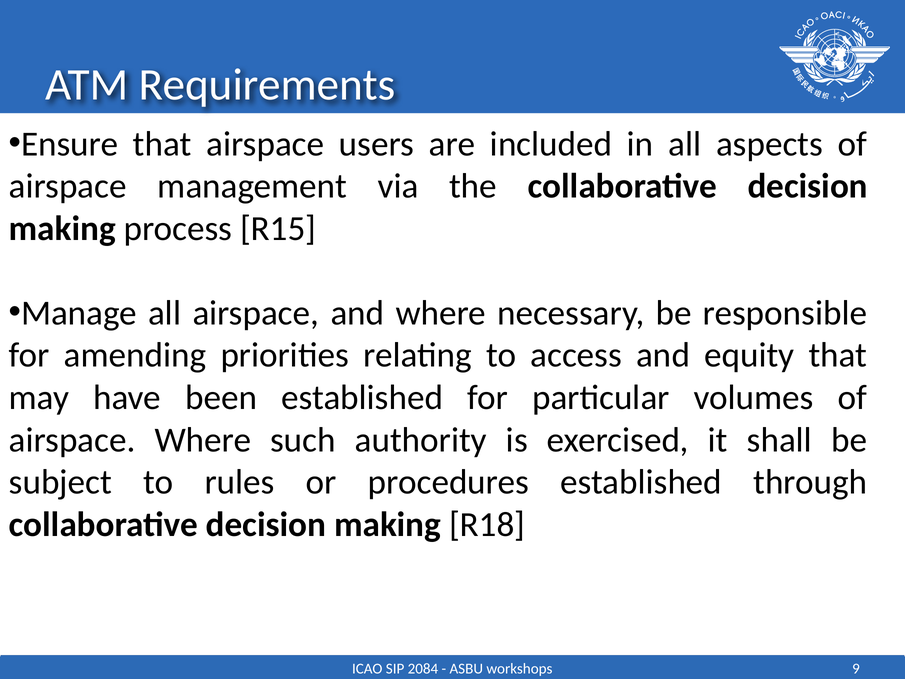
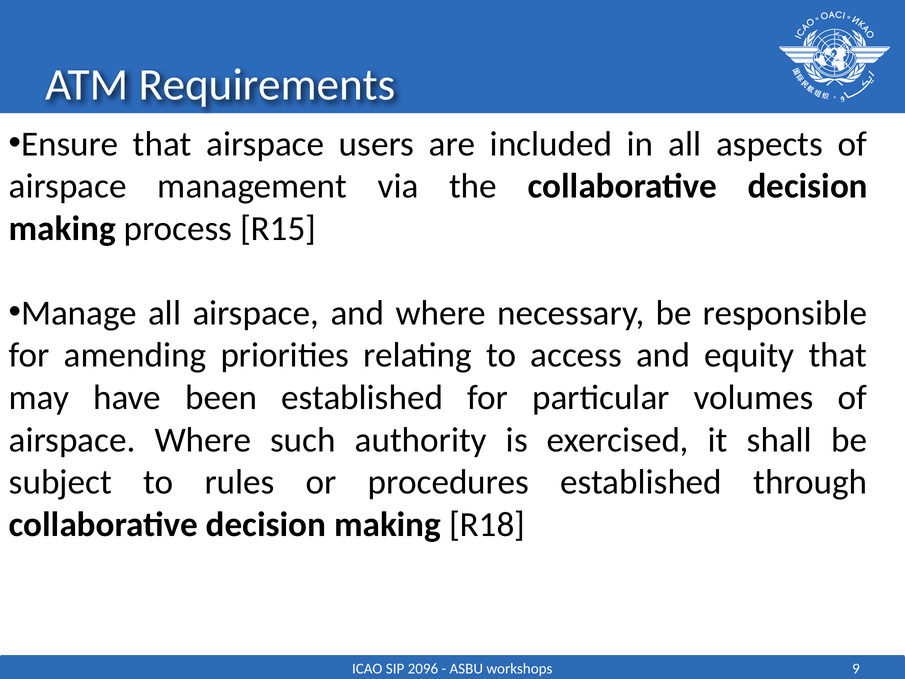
2084: 2084 -> 2096 (423, 668)
